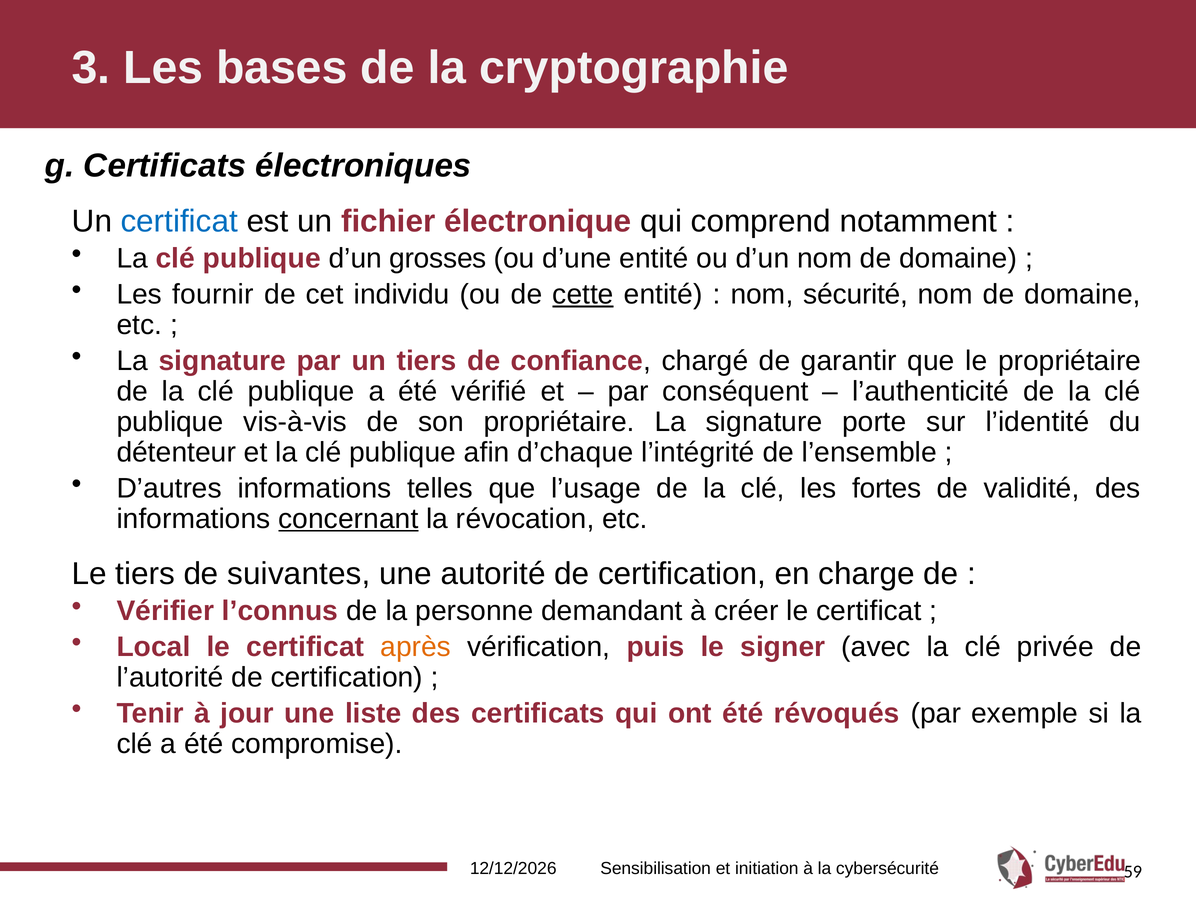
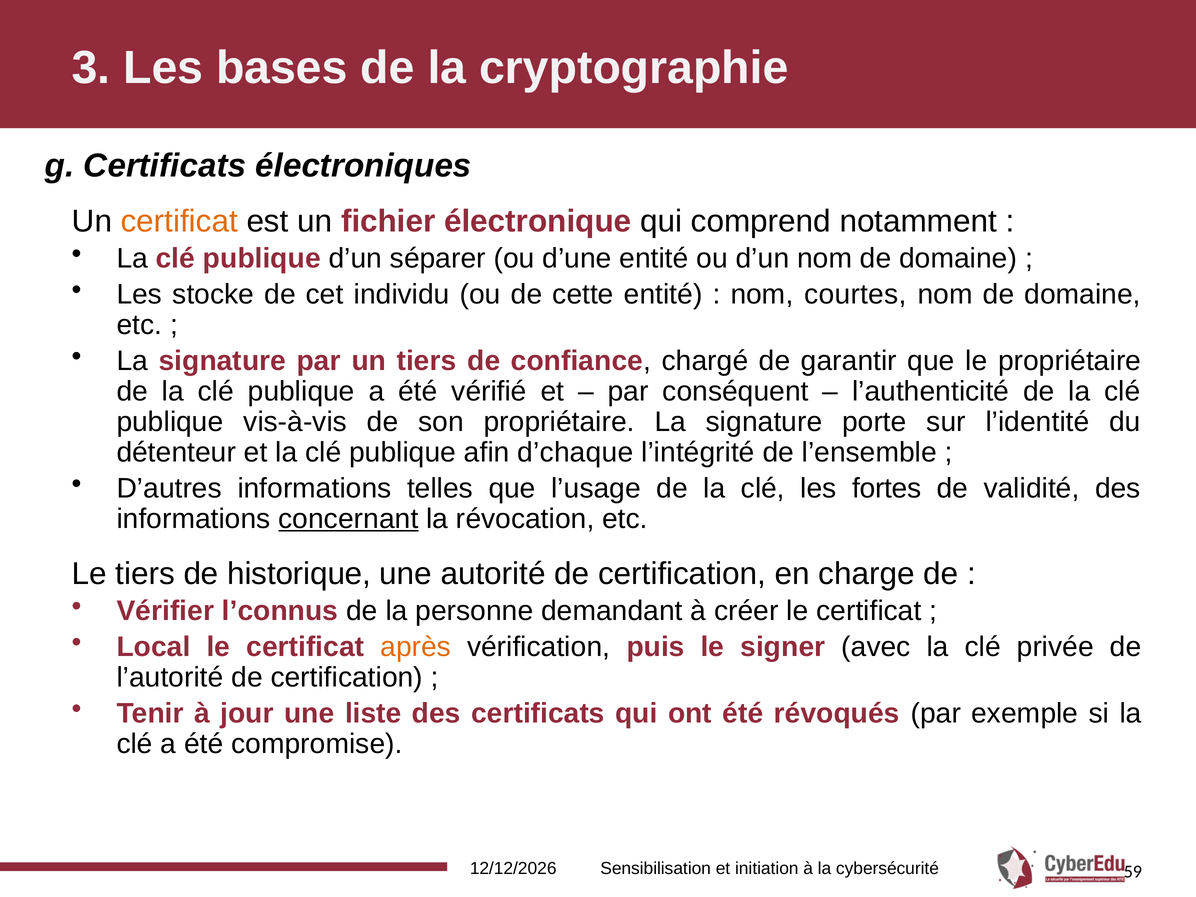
certificat colour: blue -> orange (179, 221)
grosses: grosses -> séparer (438, 259)
fournir: fournir -> stocke (213, 294)
cette underline: present -> none (583, 294)
sécurité: sécurité -> courtes (855, 294)
suivantes: suivantes -> historique (299, 574)
